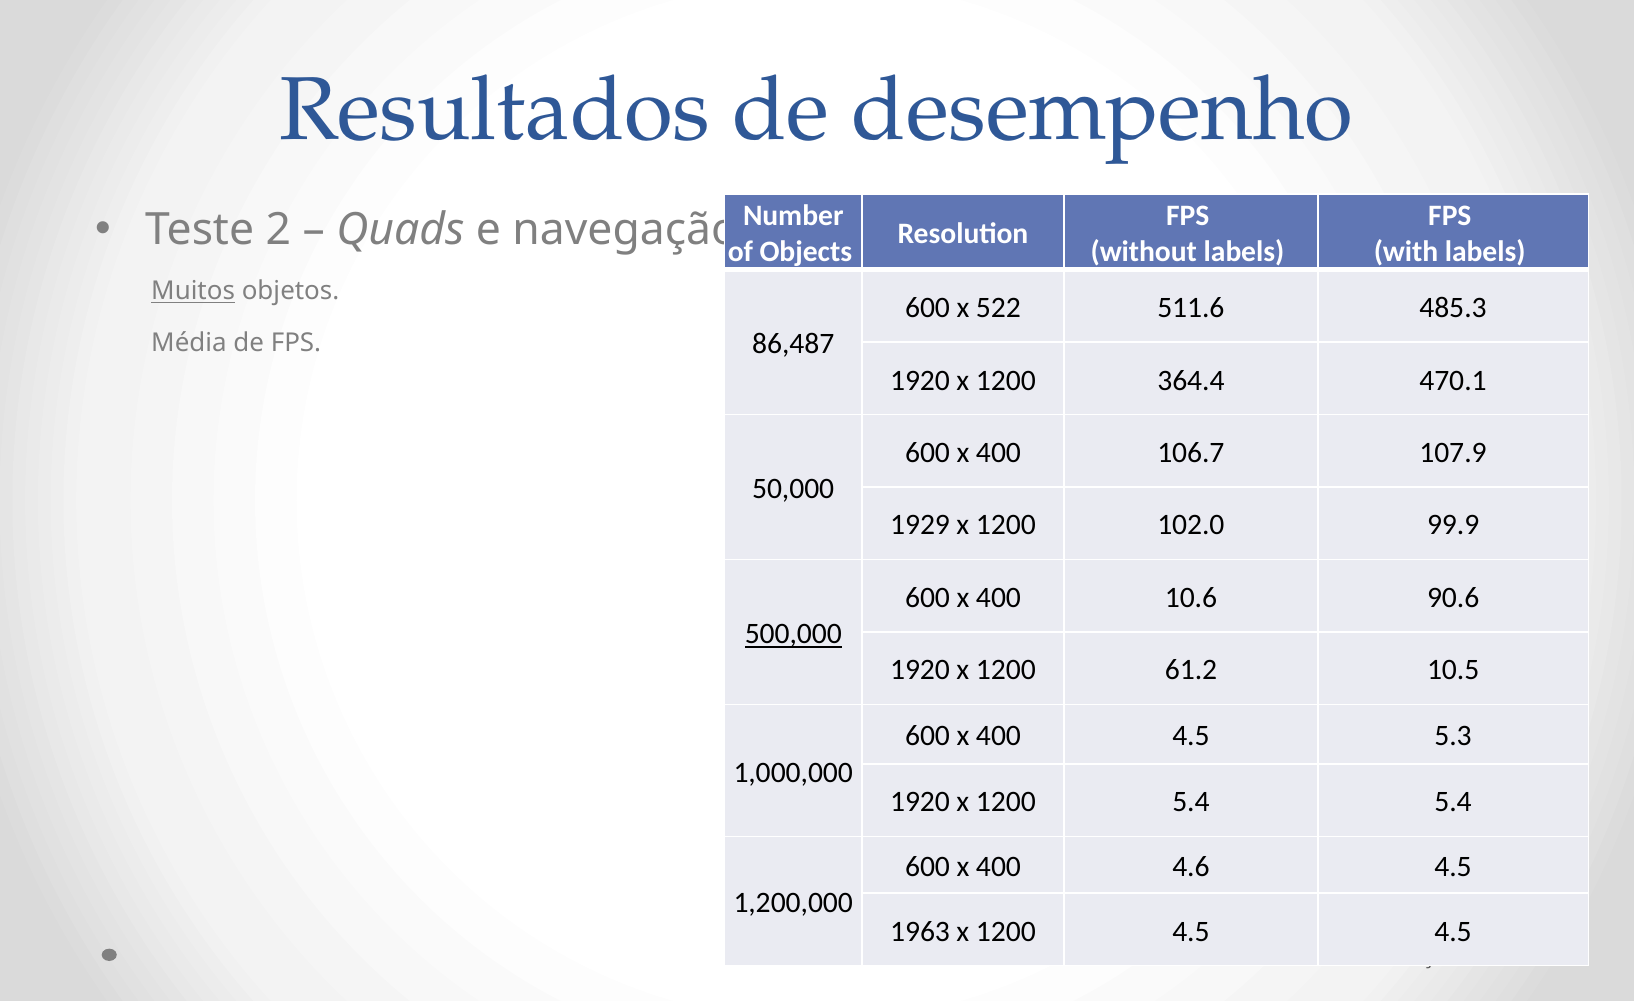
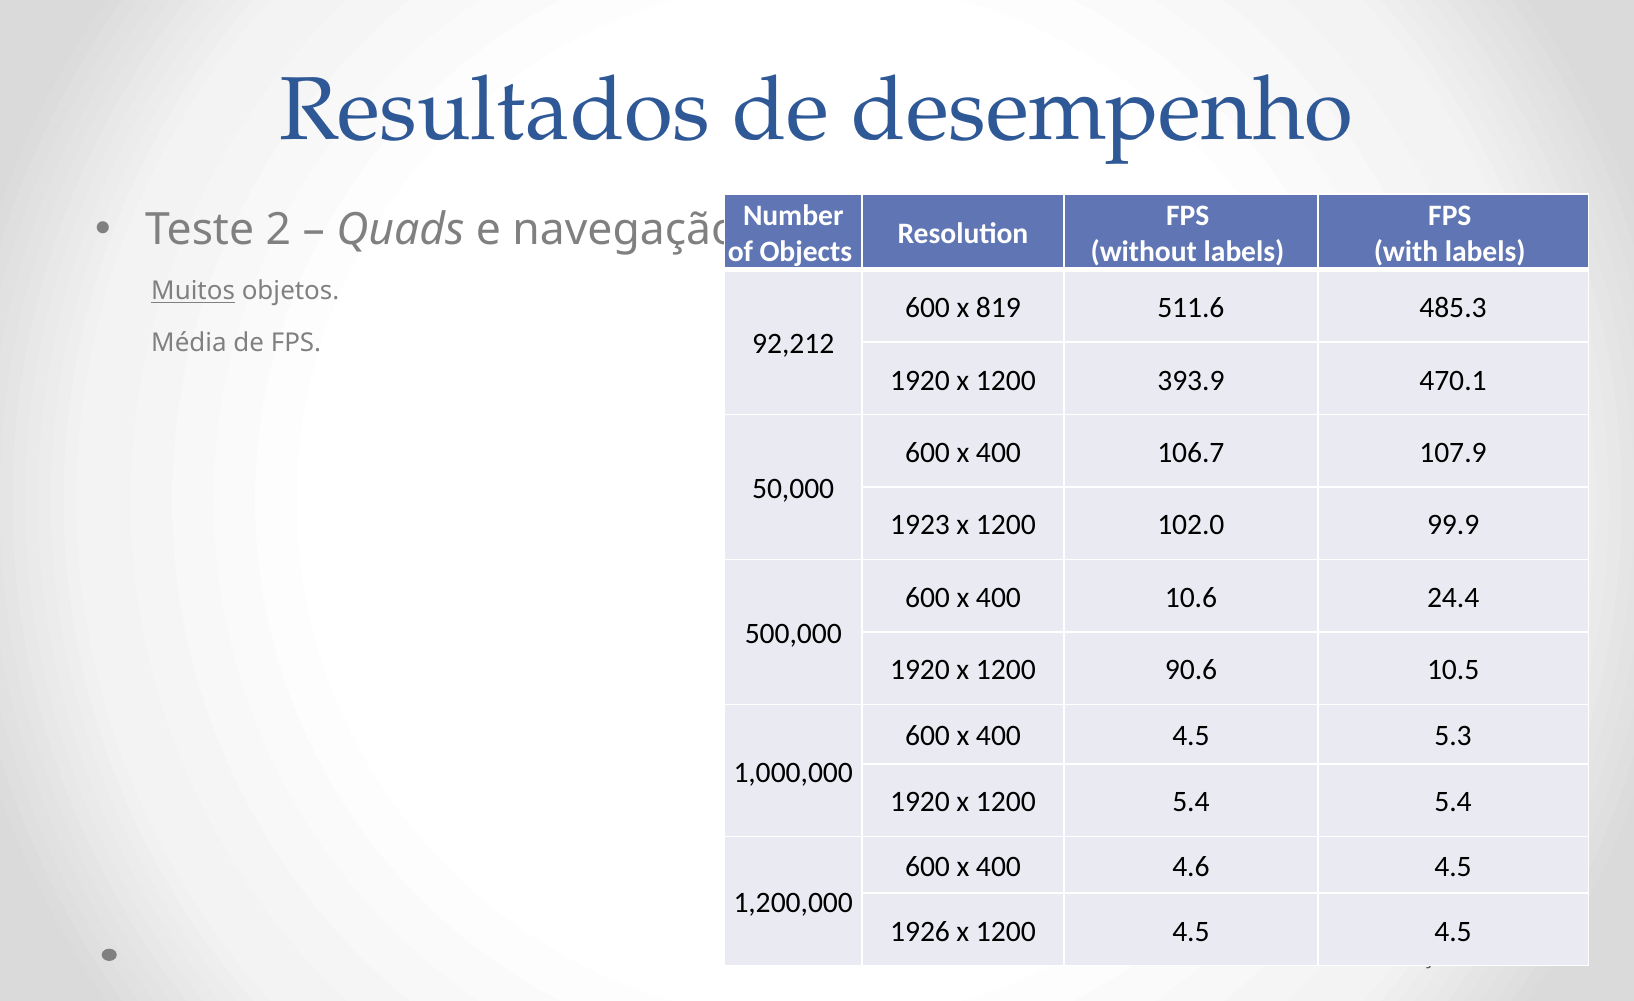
522: 522 -> 819 (998, 308)
86,487: 86,487 -> 92,212 (793, 344)
364.4: 364.4 -> 393.9 (1191, 380)
1929: 1929 -> 1923 (920, 525)
90.6: 90.6 -> 24.4 (1453, 597)
500,000 underline: present -> none (793, 634)
61.2: 61.2 -> 90.6 (1191, 670)
1963: 1963 -> 1926 (920, 931)
